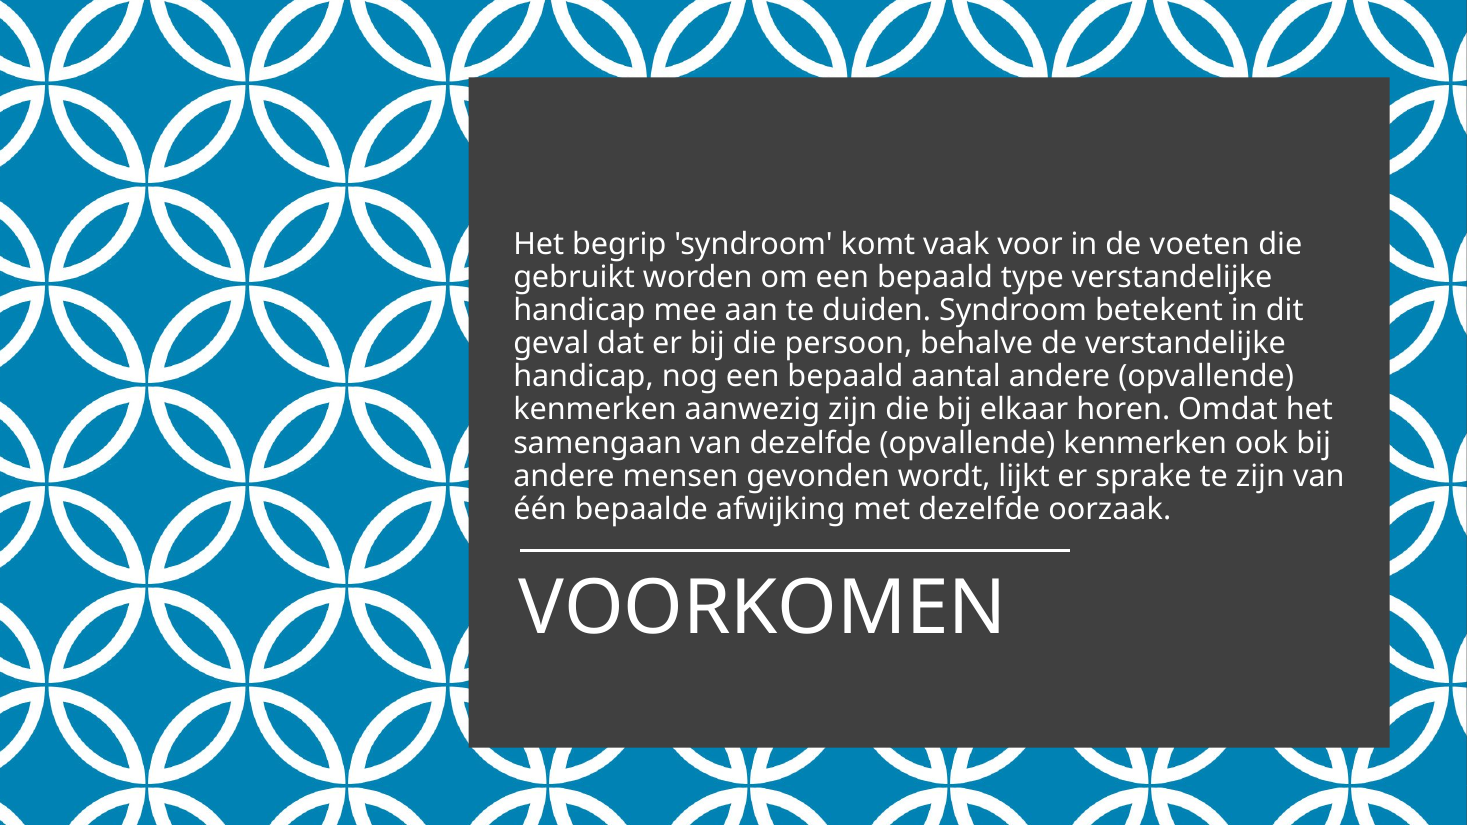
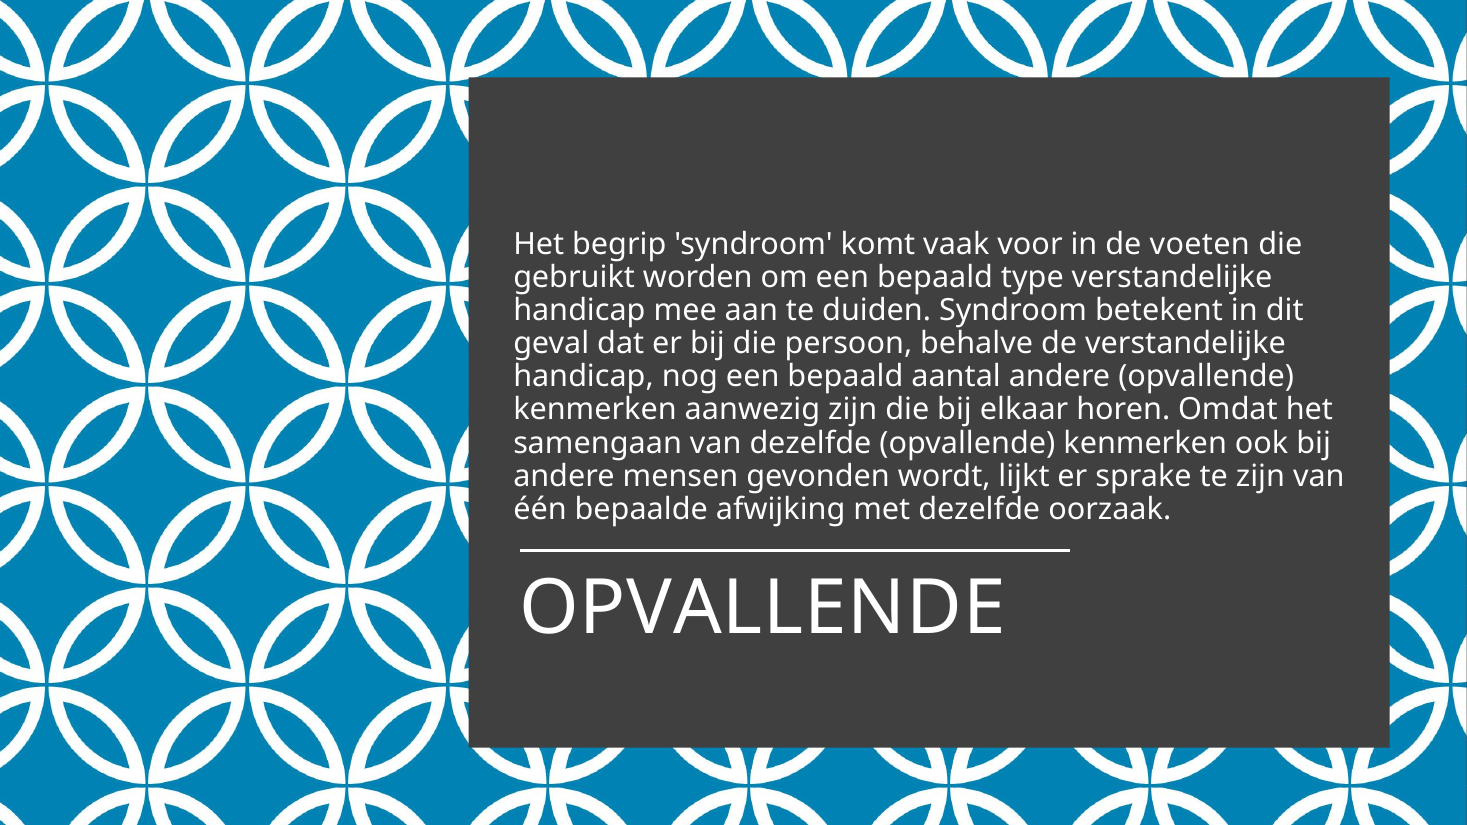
VOORKOMEN: VOORKOMEN -> OPVALLENDE (762, 609)
